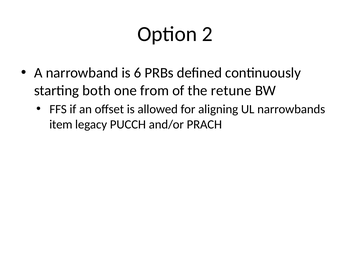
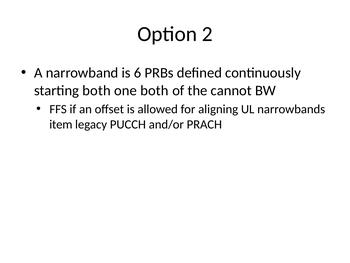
one from: from -> both (154, 90)
retune: retune -> cannot (231, 90)
